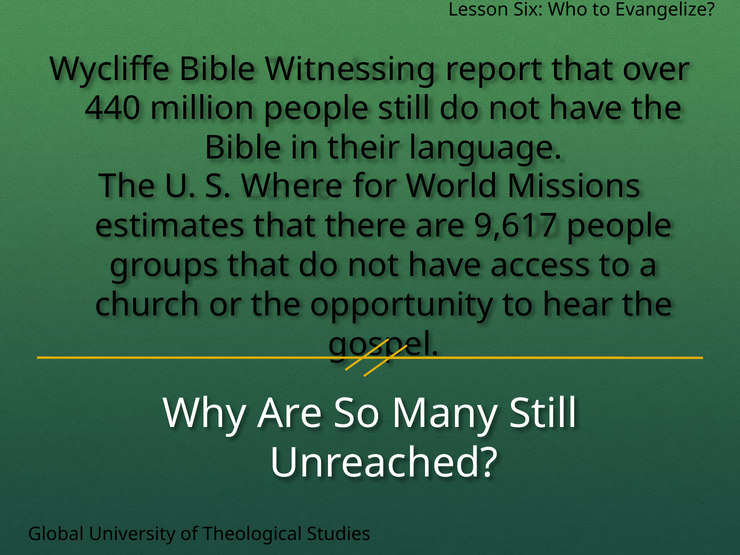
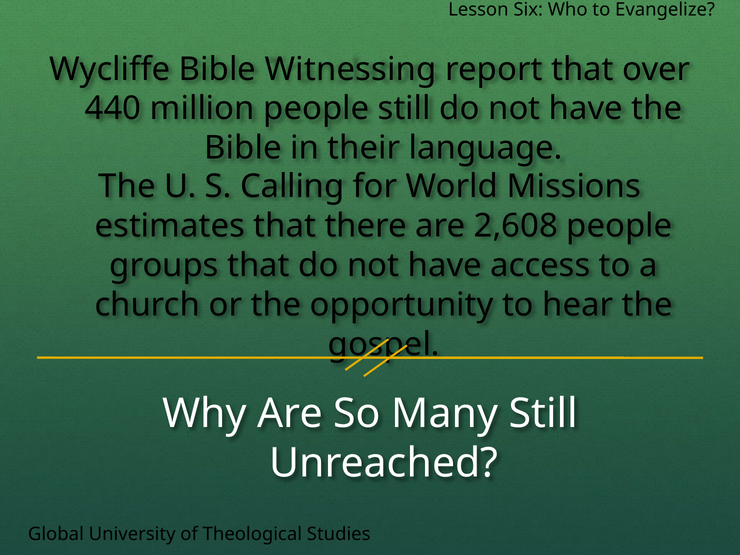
Where: Where -> Calling (292, 186)
9,617: 9,617 -> 2,608 (516, 226)
